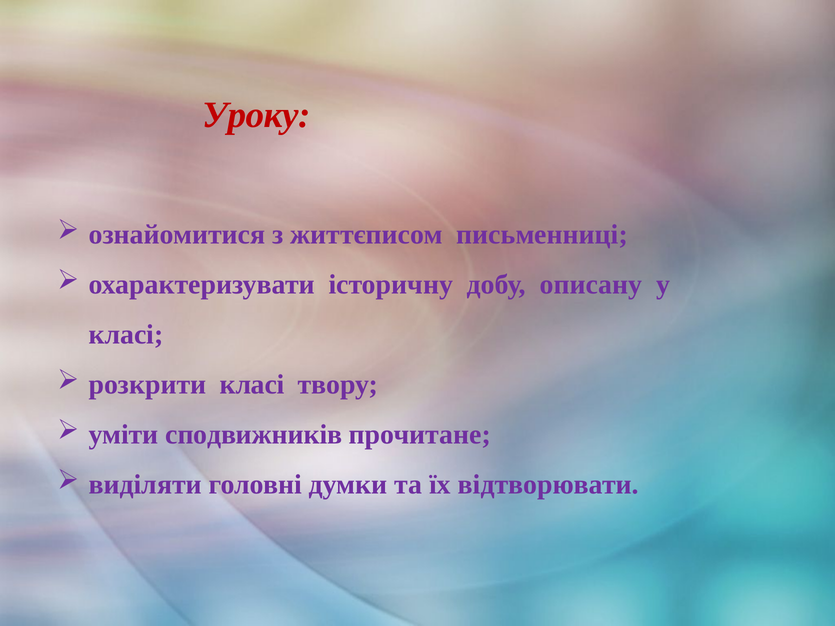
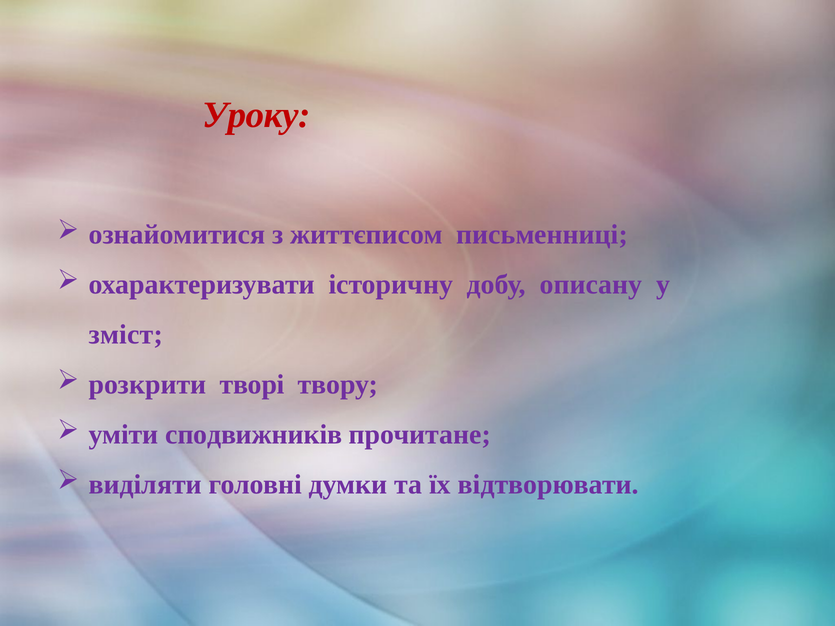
класі: класі -> зміст (126, 335)
розкрити класі: класі -> творі (252, 385)
